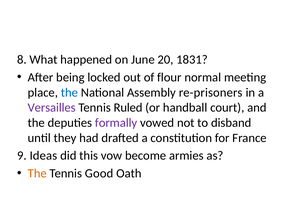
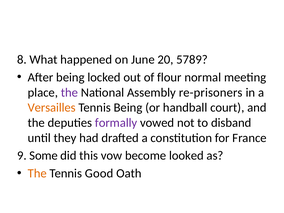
1831: 1831 -> 5789 (192, 60)
the colour: blue -> purple (69, 92)
Versailles colour: purple -> orange (52, 108)
Tennis Ruled: Ruled -> Being (128, 108)
Ideas: Ideas -> Some (44, 156)
armies: armies -> looked (186, 156)
